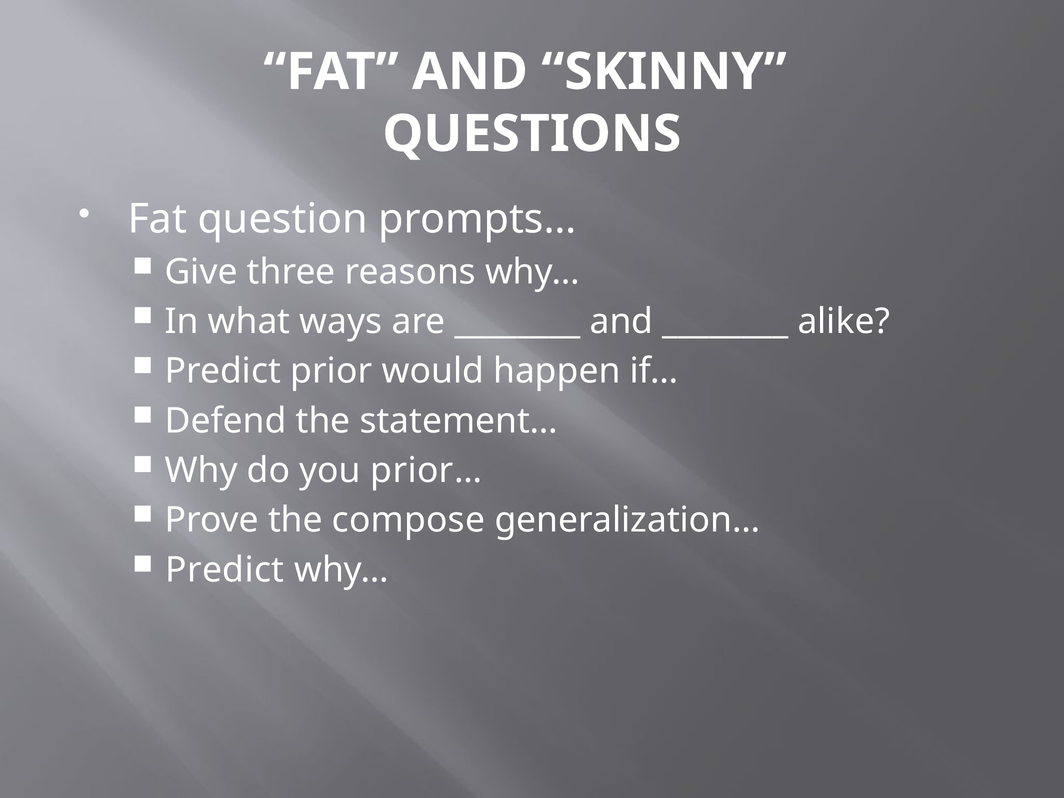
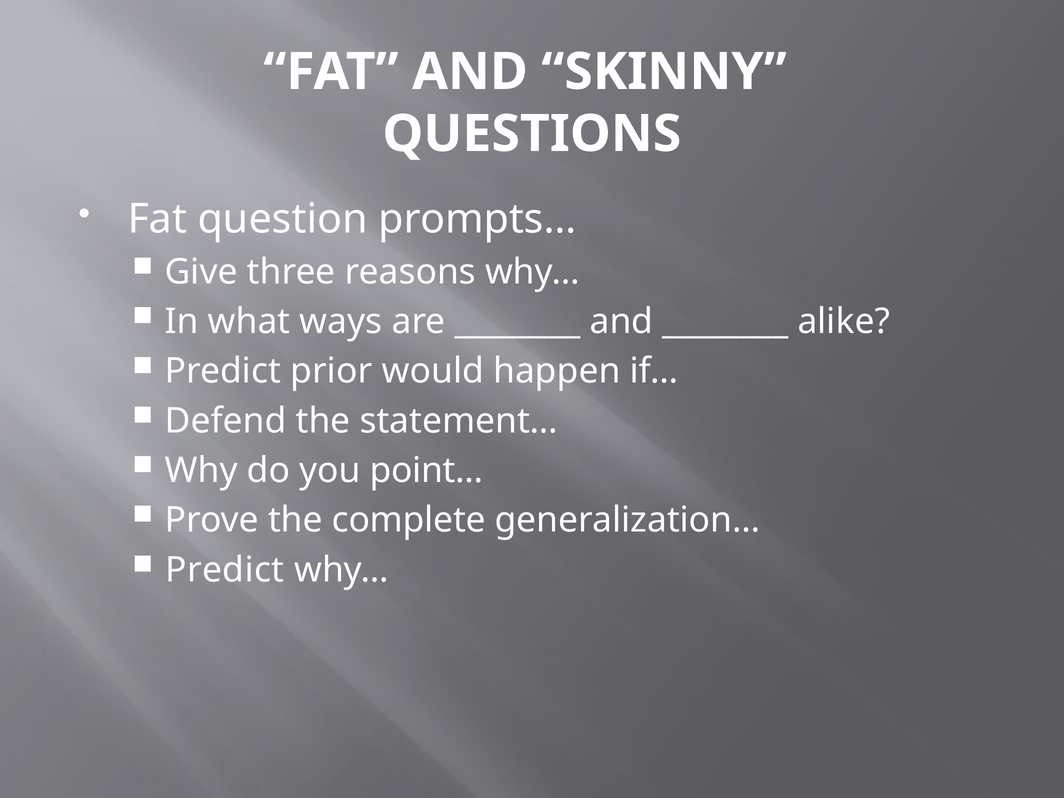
prior…: prior… -> point… (427, 471)
compose: compose -> complete (409, 520)
